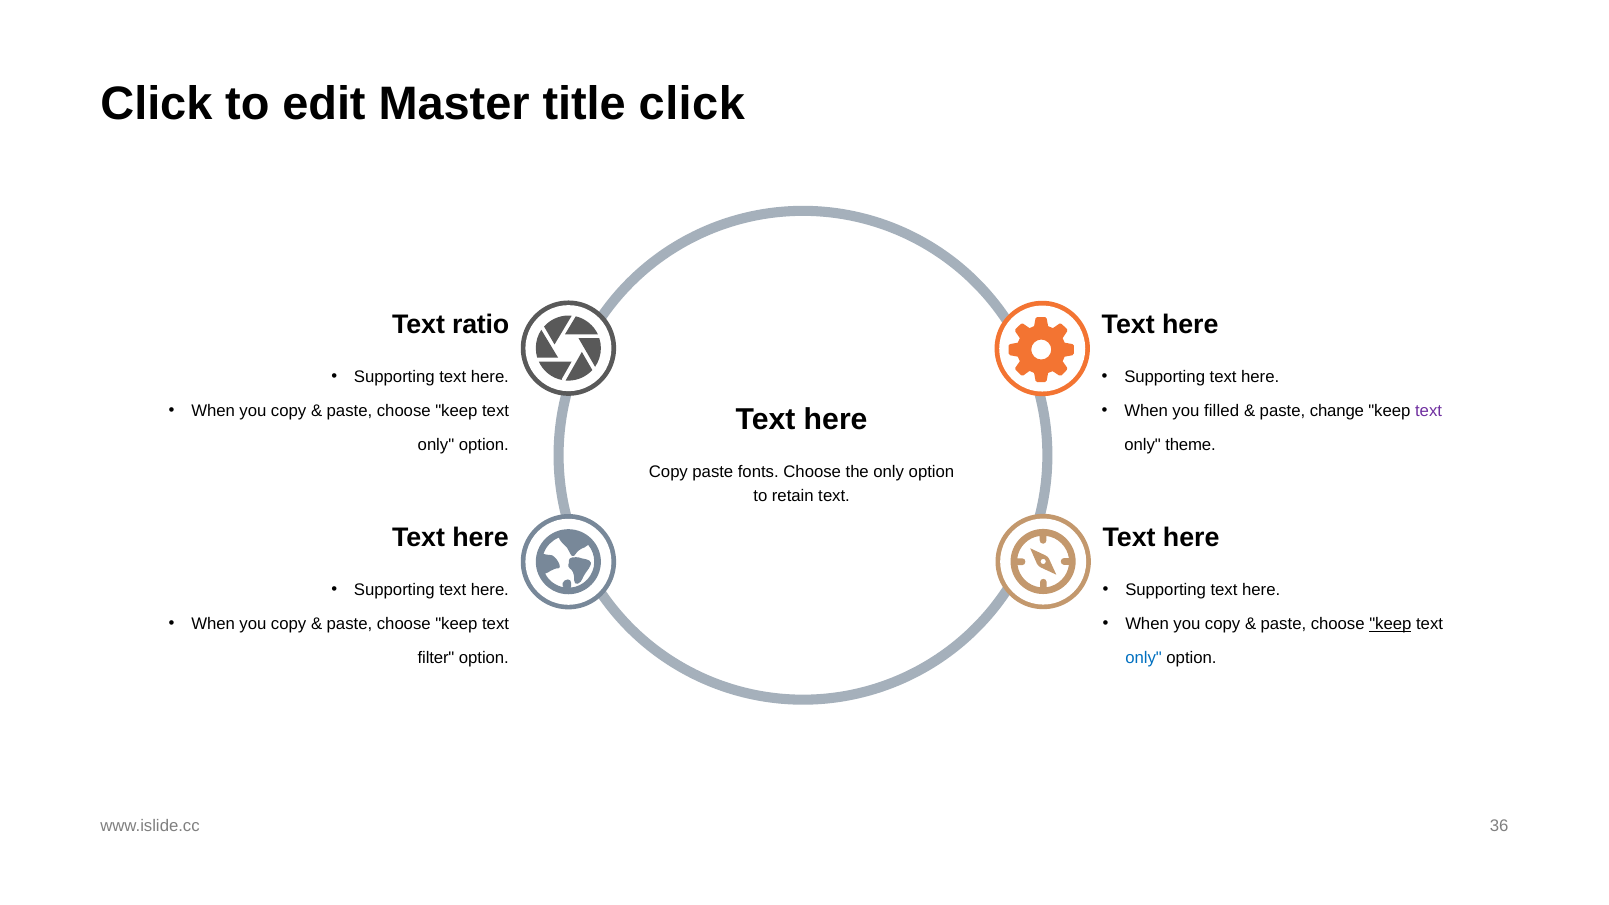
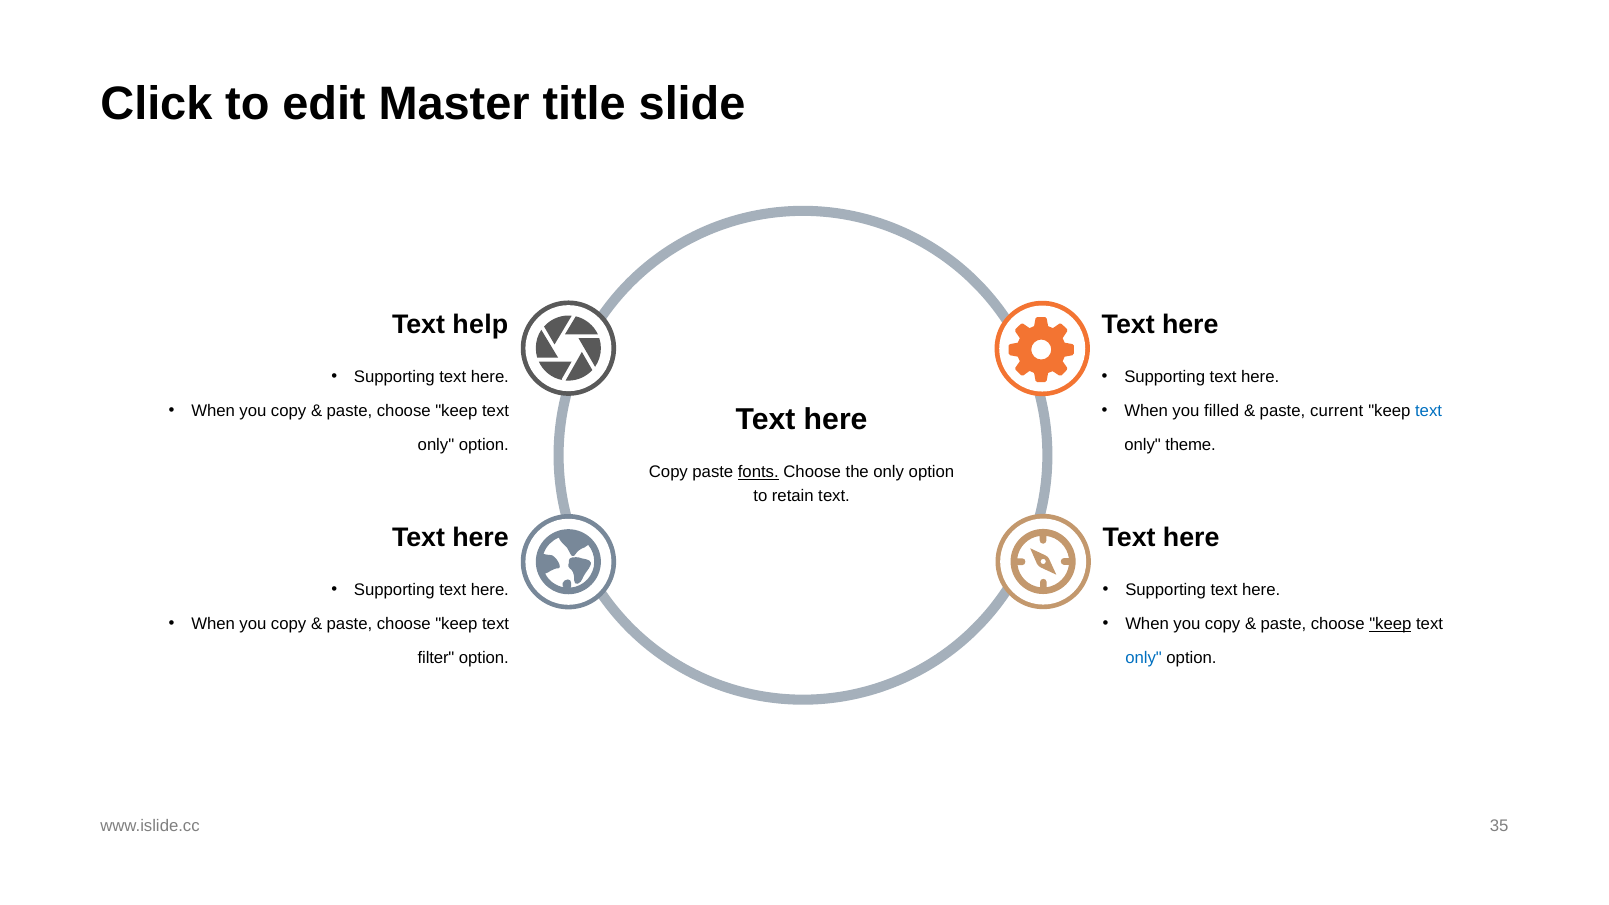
title click: click -> slide (692, 104)
ratio: ratio -> help (480, 325)
change: change -> current (1337, 411)
text colour: purple -> blue (1429, 411)
fonts underline: none -> present (758, 472)
36: 36 -> 35 (1499, 826)
